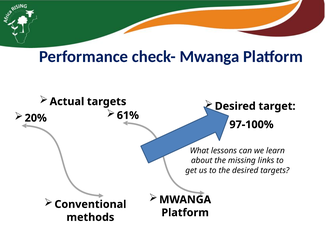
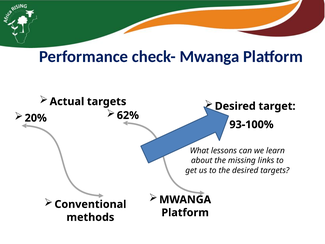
61%: 61% -> 62% (128, 115)
97-100%: 97-100% -> 93-100% (251, 124)
